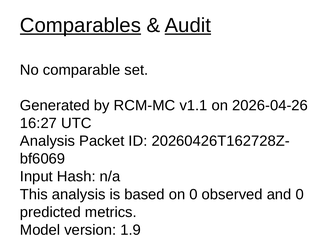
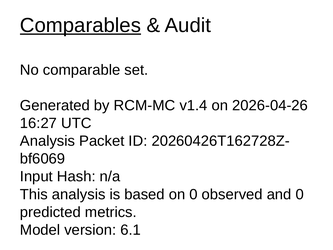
Audit underline: present -> none (188, 25)
v1.1: v1.1 -> v1.4 (193, 105)
1.9: 1.9 -> 6.1 (131, 230)
